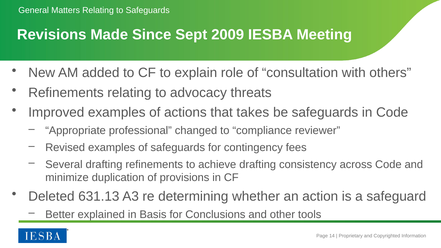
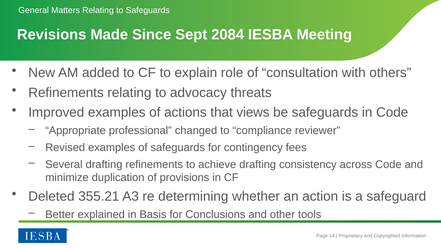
2009: 2009 -> 2084 (228, 35)
takes: takes -> views (253, 112)
631.13: 631.13 -> 355.21 (99, 196)
